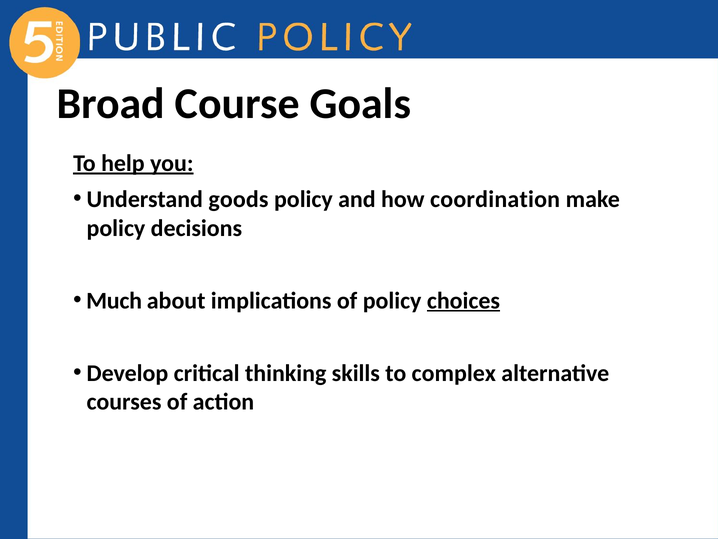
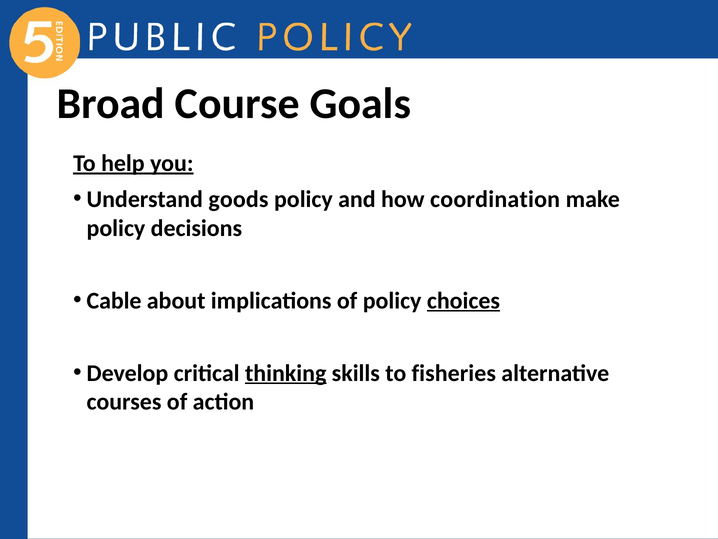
Much: Much -> Cable (114, 300)
thinking underline: none -> present (286, 373)
complex: complex -> fisheries (454, 373)
